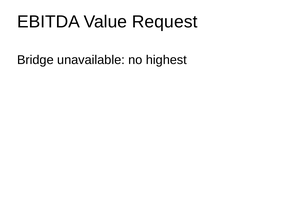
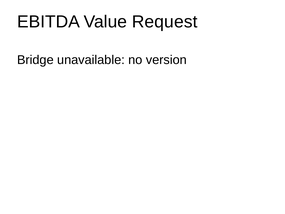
highest: highest -> version (166, 60)
